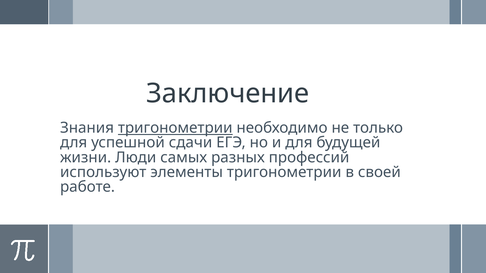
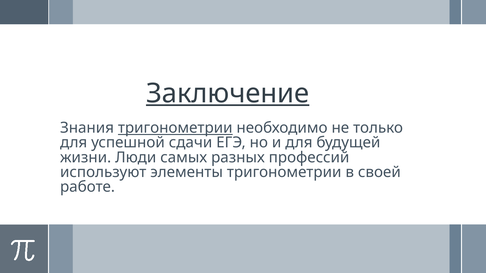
Заключение underline: none -> present (228, 94)
